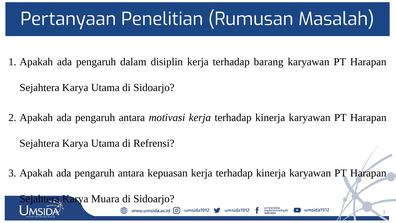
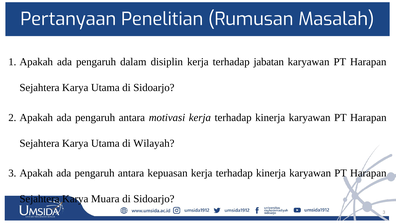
barang: barang -> jabatan (269, 62)
Refrensi: Refrensi -> Wilayah (154, 143)
